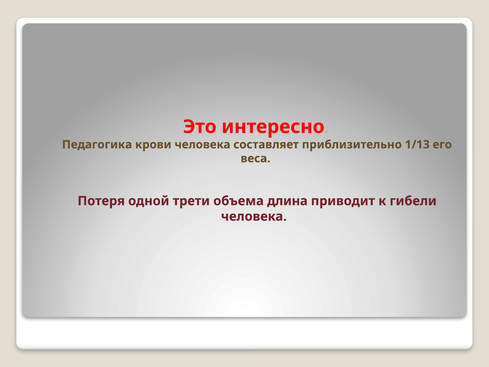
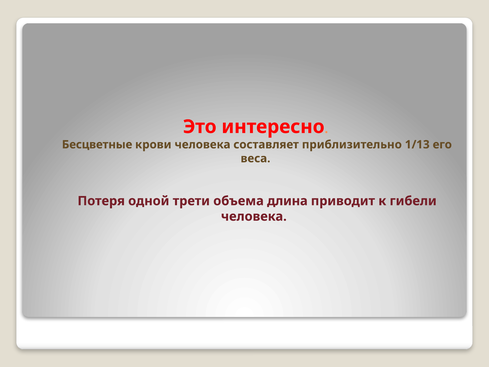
Педагогика: Педагогика -> Бесцветные (97, 144)
